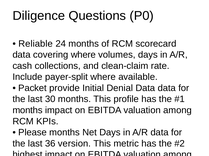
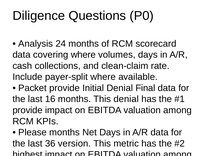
Reliable: Reliable -> Analysis (36, 44)
Denial Data: Data -> Final (145, 88)
30: 30 -> 16 (50, 100)
This profile: profile -> denial (126, 100)
months: months -> provide (28, 111)
